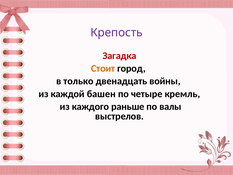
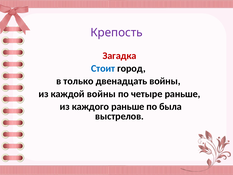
Стоит colour: orange -> blue (103, 68)
каждой башен: башен -> войны (101, 94)
четыре кремль: кремль -> раньше (182, 94)
валы: валы -> была (170, 106)
